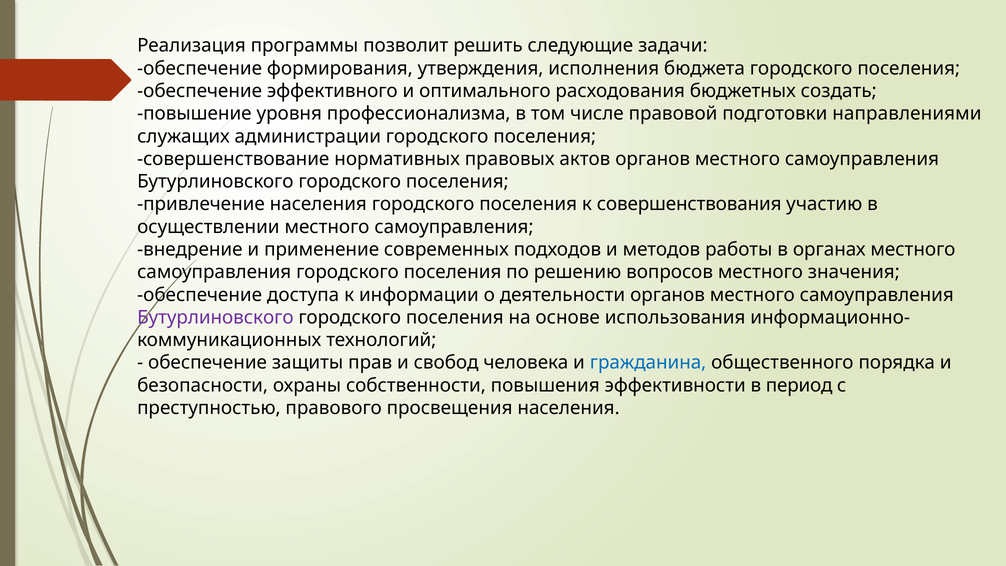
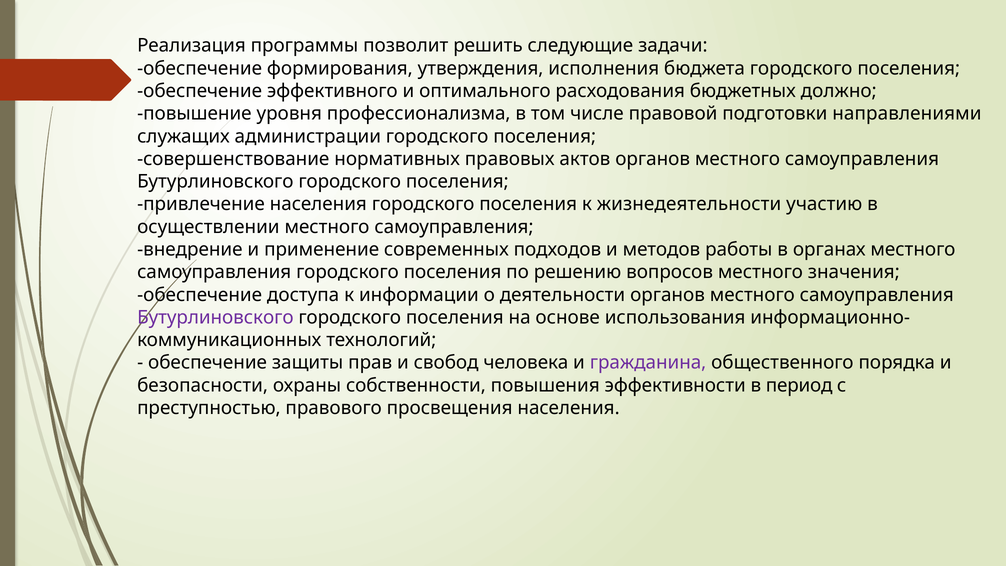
создать: создать -> должно (839, 91)
совершенствования: совершенствования -> жизнедеятельности (689, 204)
гражданина colour: blue -> purple (648, 363)
